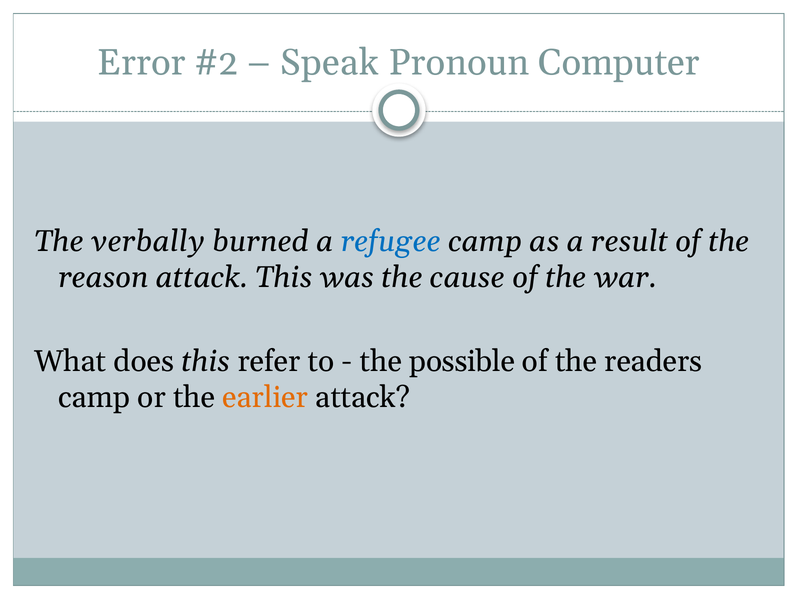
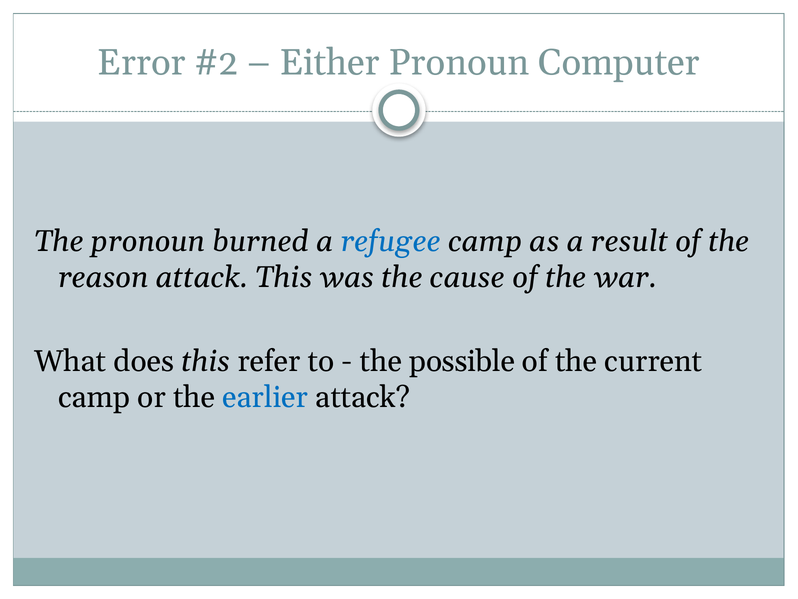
Speak: Speak -> Either (330, 63)
The verbally: verbally -> pronoun (148, 241)
readers: readers -> current (653, 361)
earlier colour: orange -> blue (265, 397)
